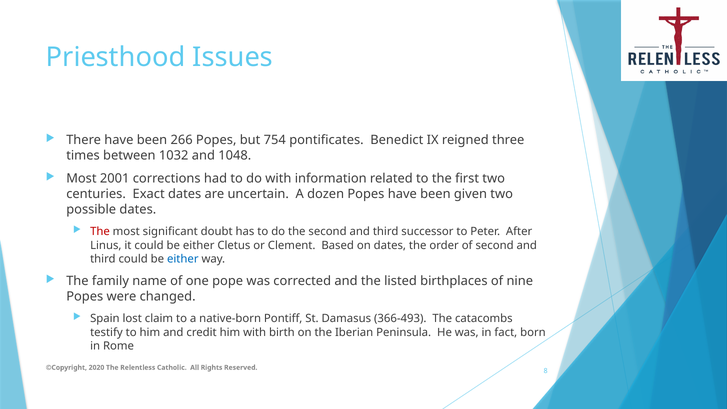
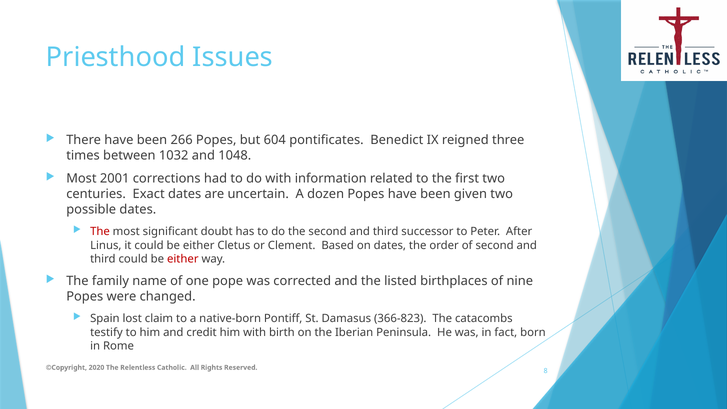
754: 754 -> 604 (275, 140)
either colour: blue -> red (183, 259)
366-493: 366-493 -> 366-823 (400, 319)
